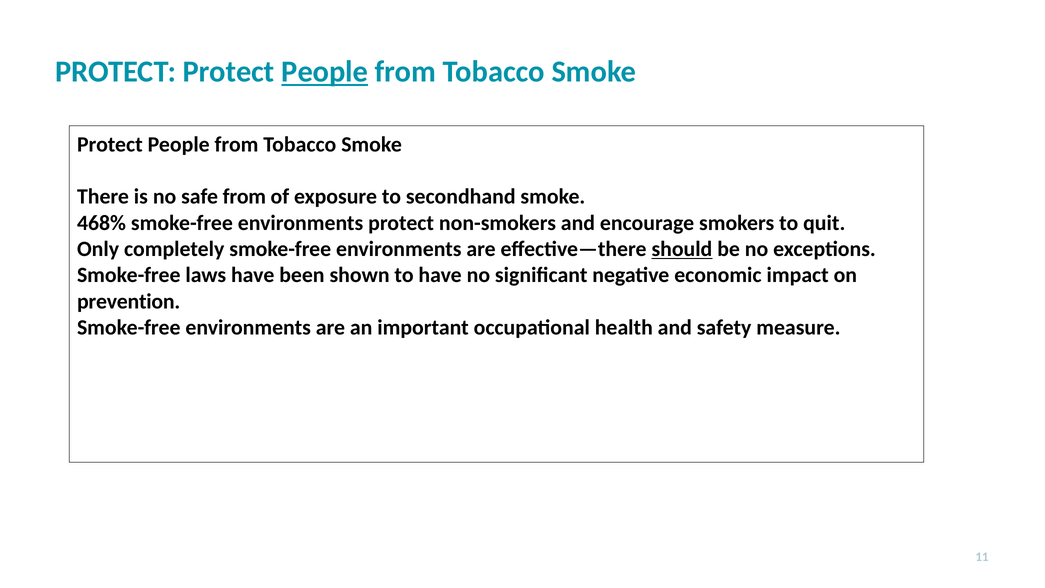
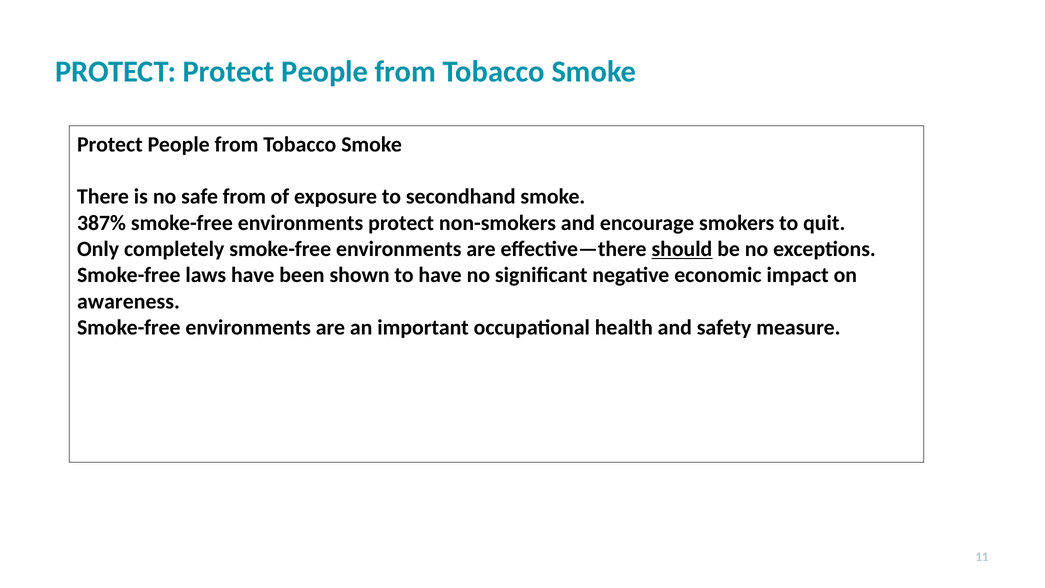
People underline: present -> none (325, 72)
468%: 468% -> 387% (102, 223)
prevention: prevention -> awareness (128, 301)
